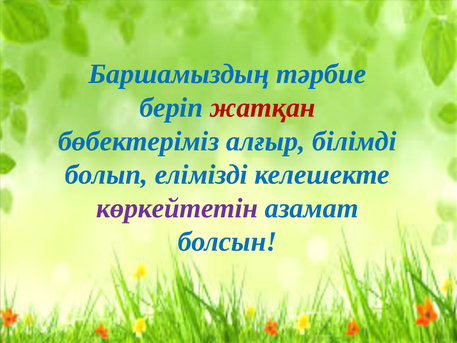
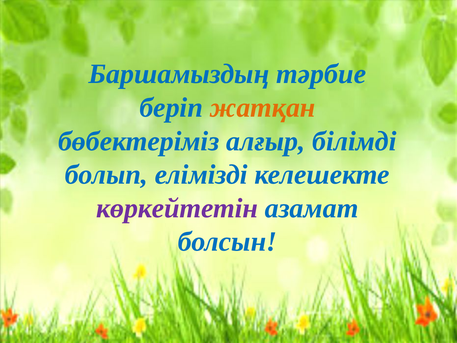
жатқан colour: red -> orange (263, 108)
